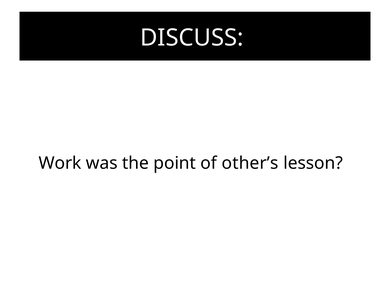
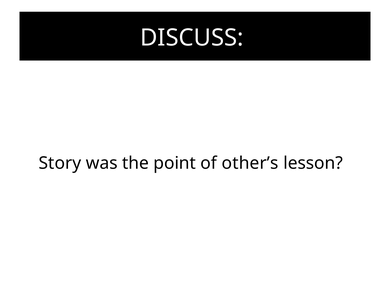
Work: Work -> Story (60, 163)
